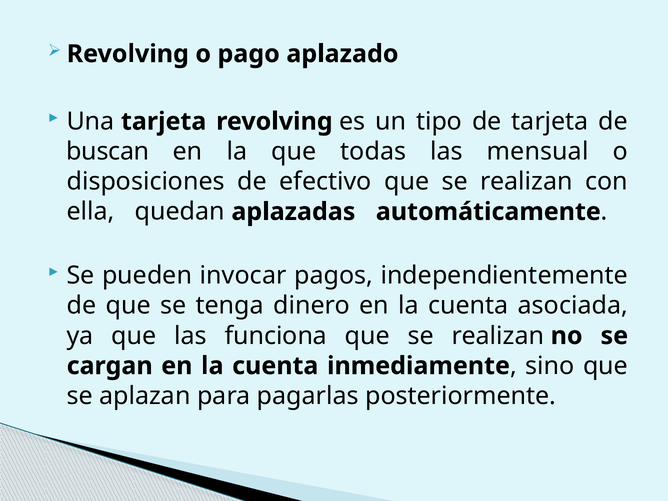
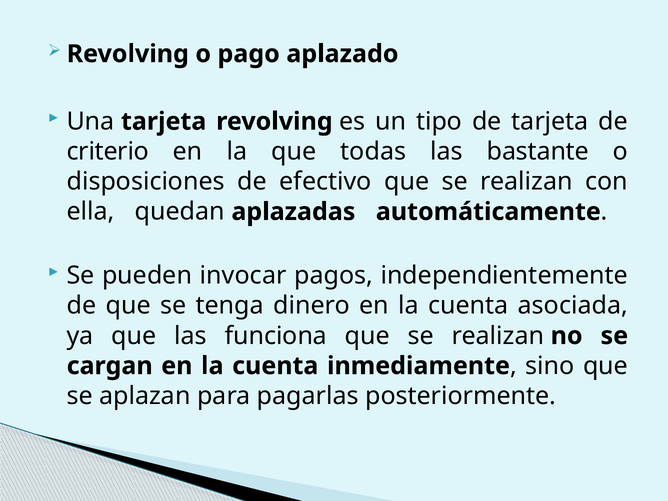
buscan: buscan -> criterio (108, 152)
mensual: mensual -> bastante (538, 152)
